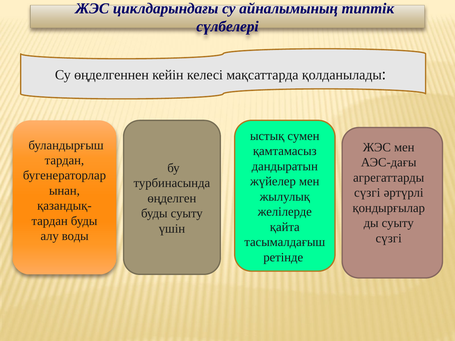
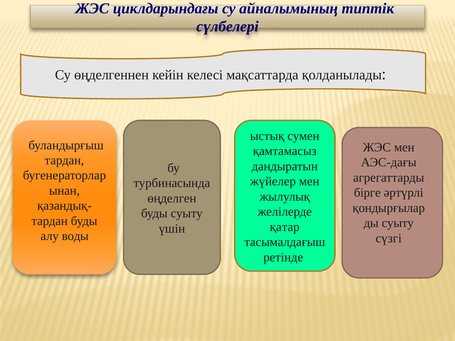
сүзгі: сүзгі -> бірге (367, 193)
қайта: қайта -> қатар (285, 227)
